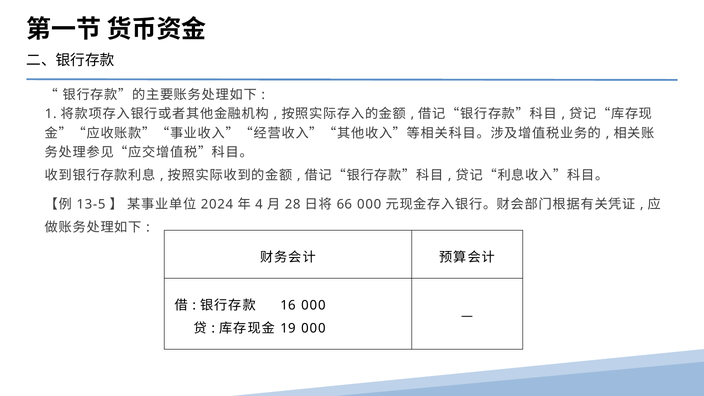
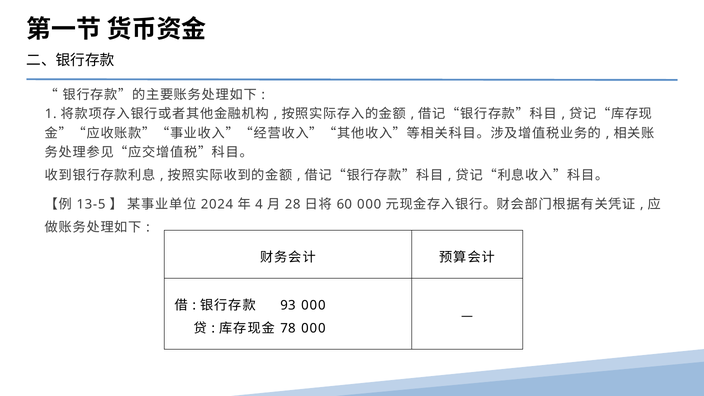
66: 66 -> 60 (344, 204)
16: 16 -> 93 (288, 305)
19: 19 -> 78 (288, 328)
